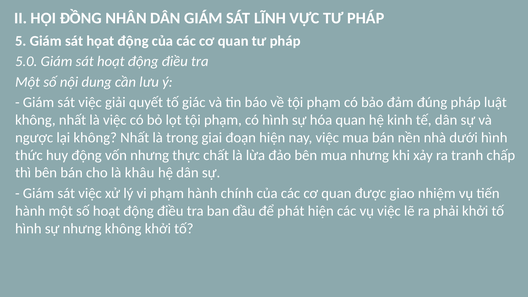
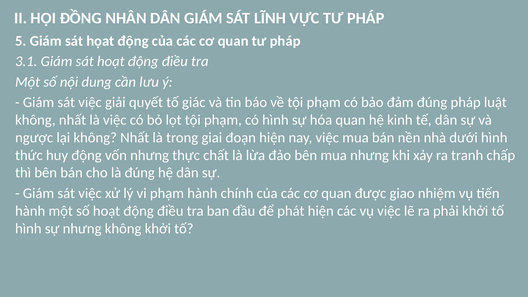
5.0: 5.0 -> 3.1 (26, 61)
là khâu: khâu -> đúng (140, 173)
